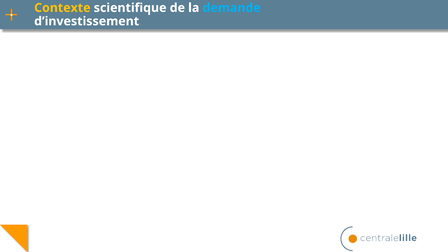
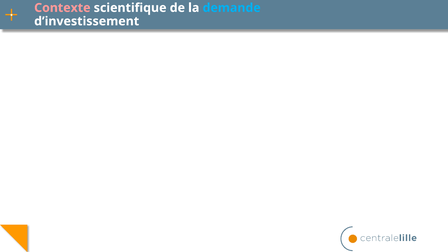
Contexte colour: yellow -> pink (62, 8)
